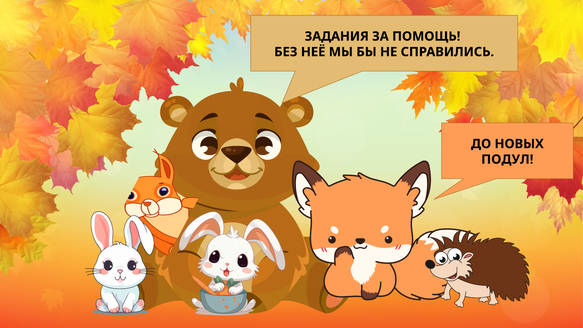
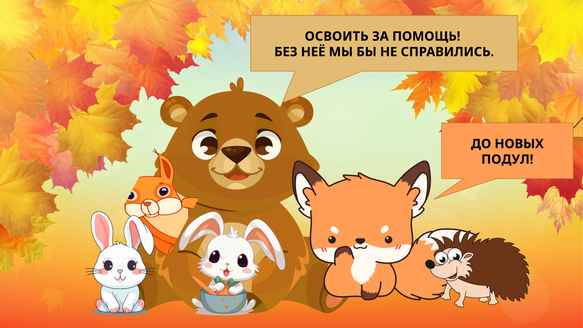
ЗАДАНИЯ: ЗАДАНИЯ -> ОСВОИТЬ (337, 36)
